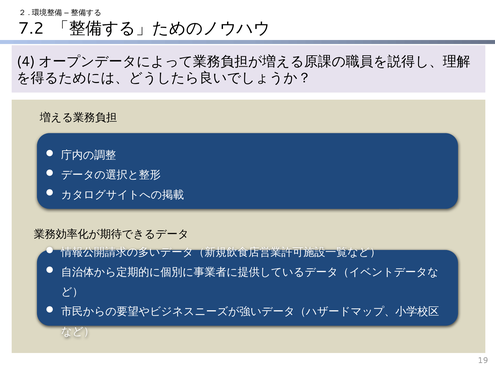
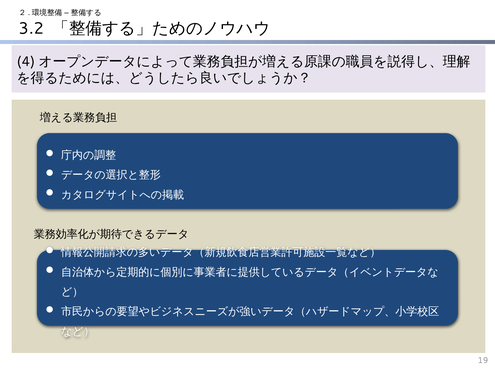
7.2: 7.2 -> 3.2 (31, 28)
